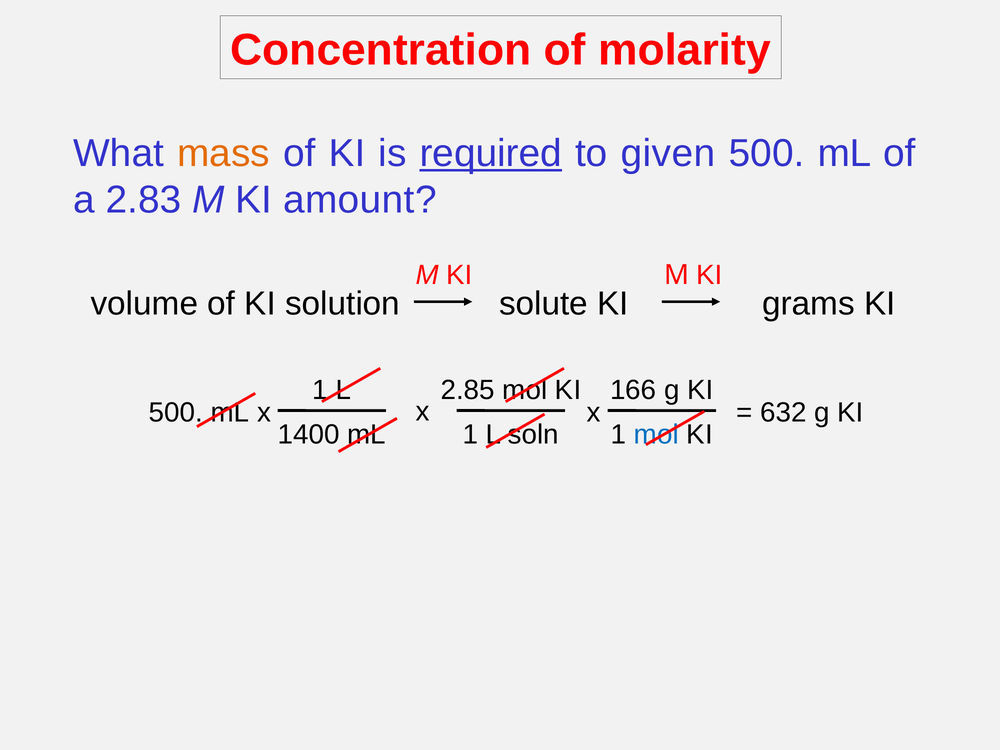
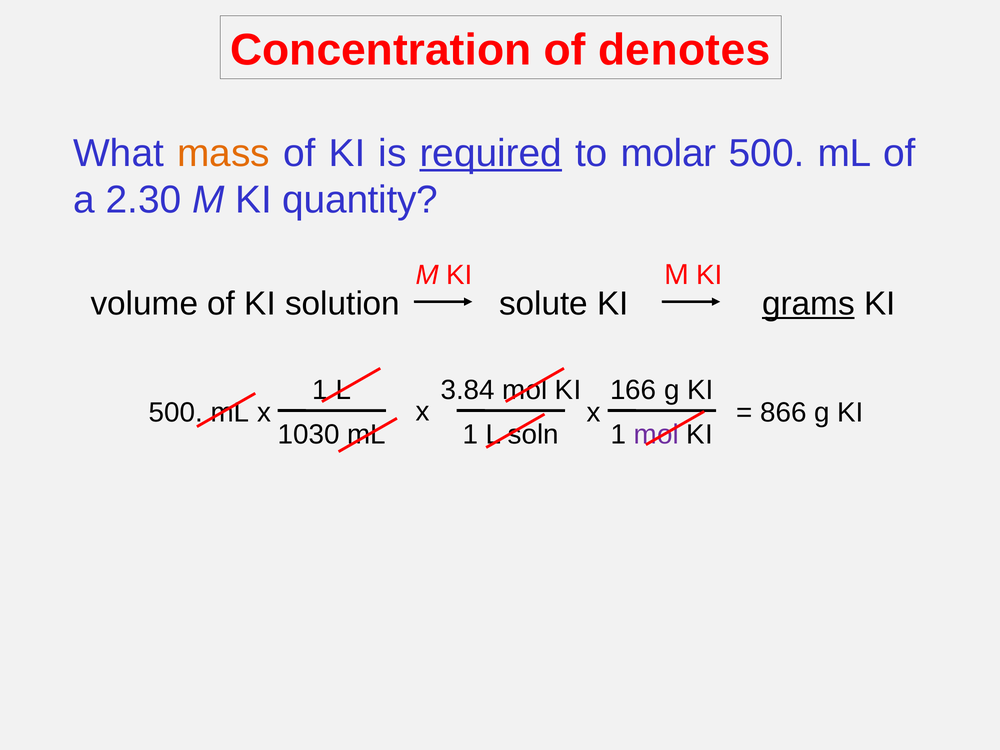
molarity: molarity -> denotes (684, 50)
given: given -> molar (668, 153)
2.83: 2.83 -> 2.30 (144, 200)
amount: amount -> quantity (360, 200)
grams underline: none -> present (808, 304)
2.85: 2.85 -> 3.84 (468, 390)
632: 632 -> 866 (783, 412)
1400: 1400 -> 1030 (309, 435)
mol colour: blue -> purple (656, 435)
